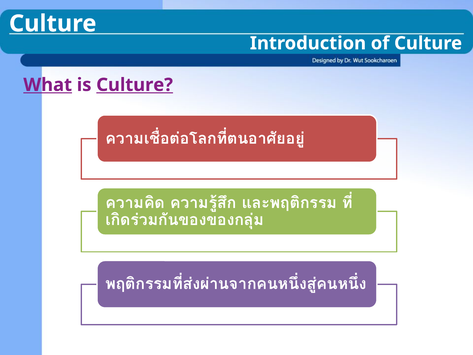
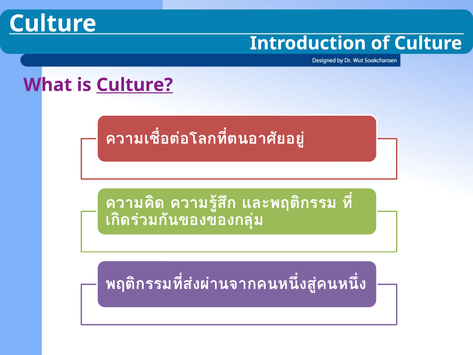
What underline: present -> none (48, 85)
